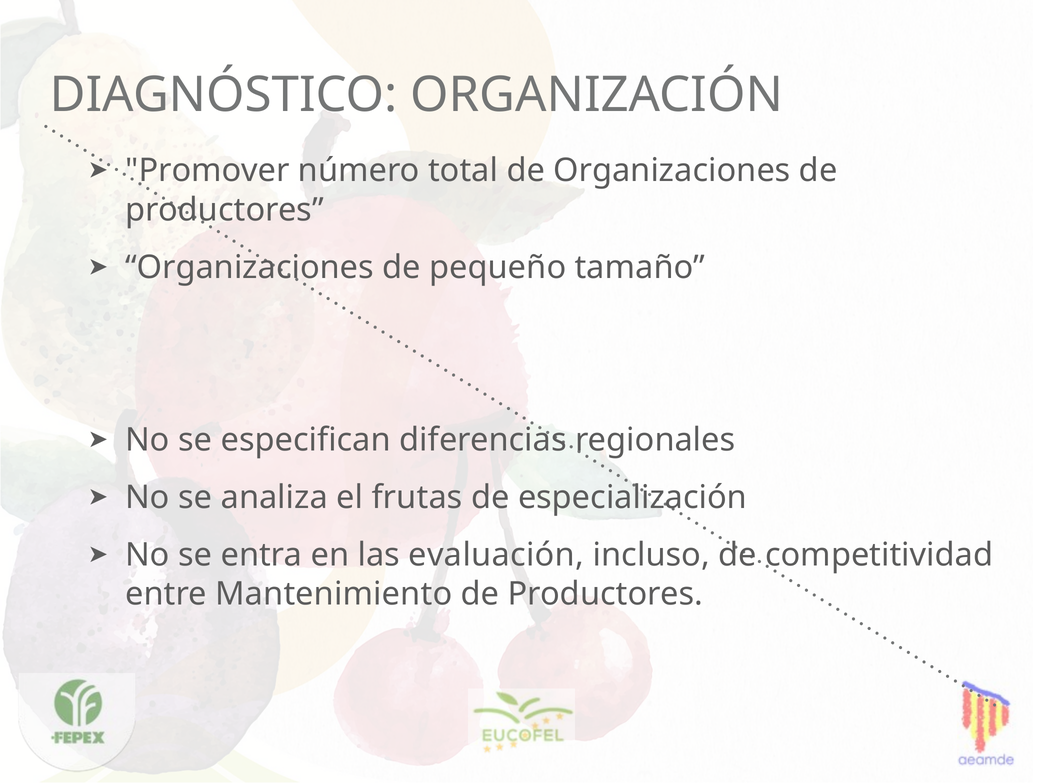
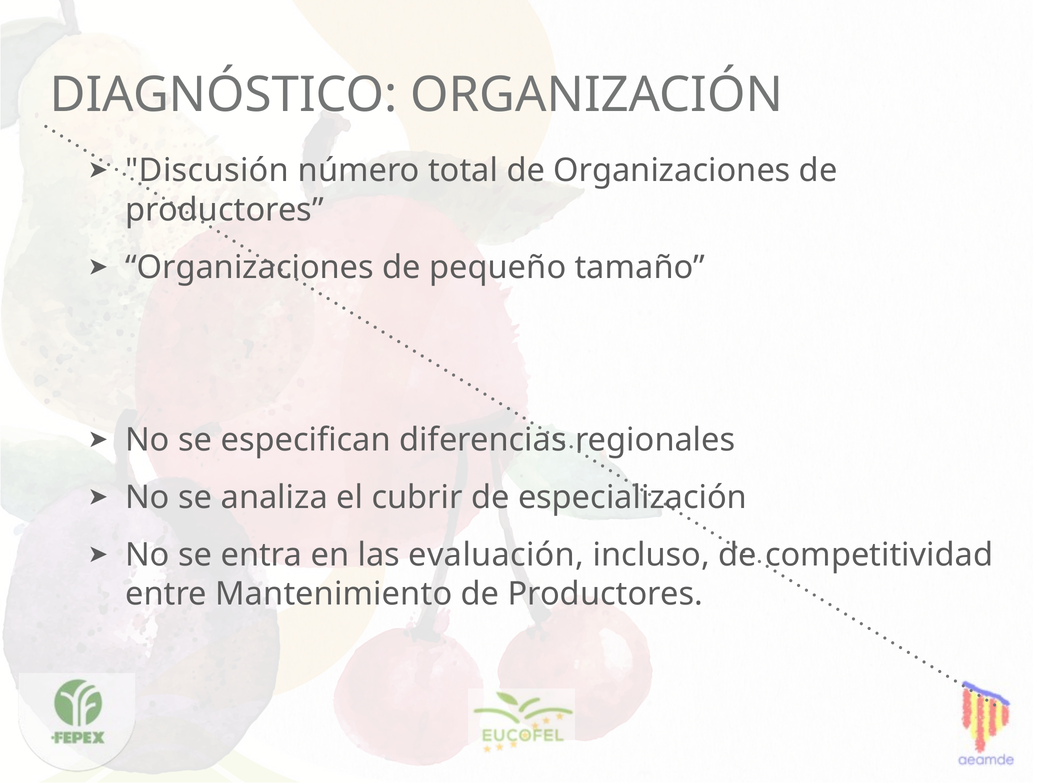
Promover: Promover -> Discusión (207, 171)
frutas: frutas -> cubrir (417, 497)
